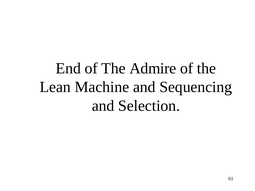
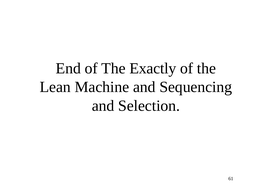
Admire: Admire -> Exactly (153, 68)
